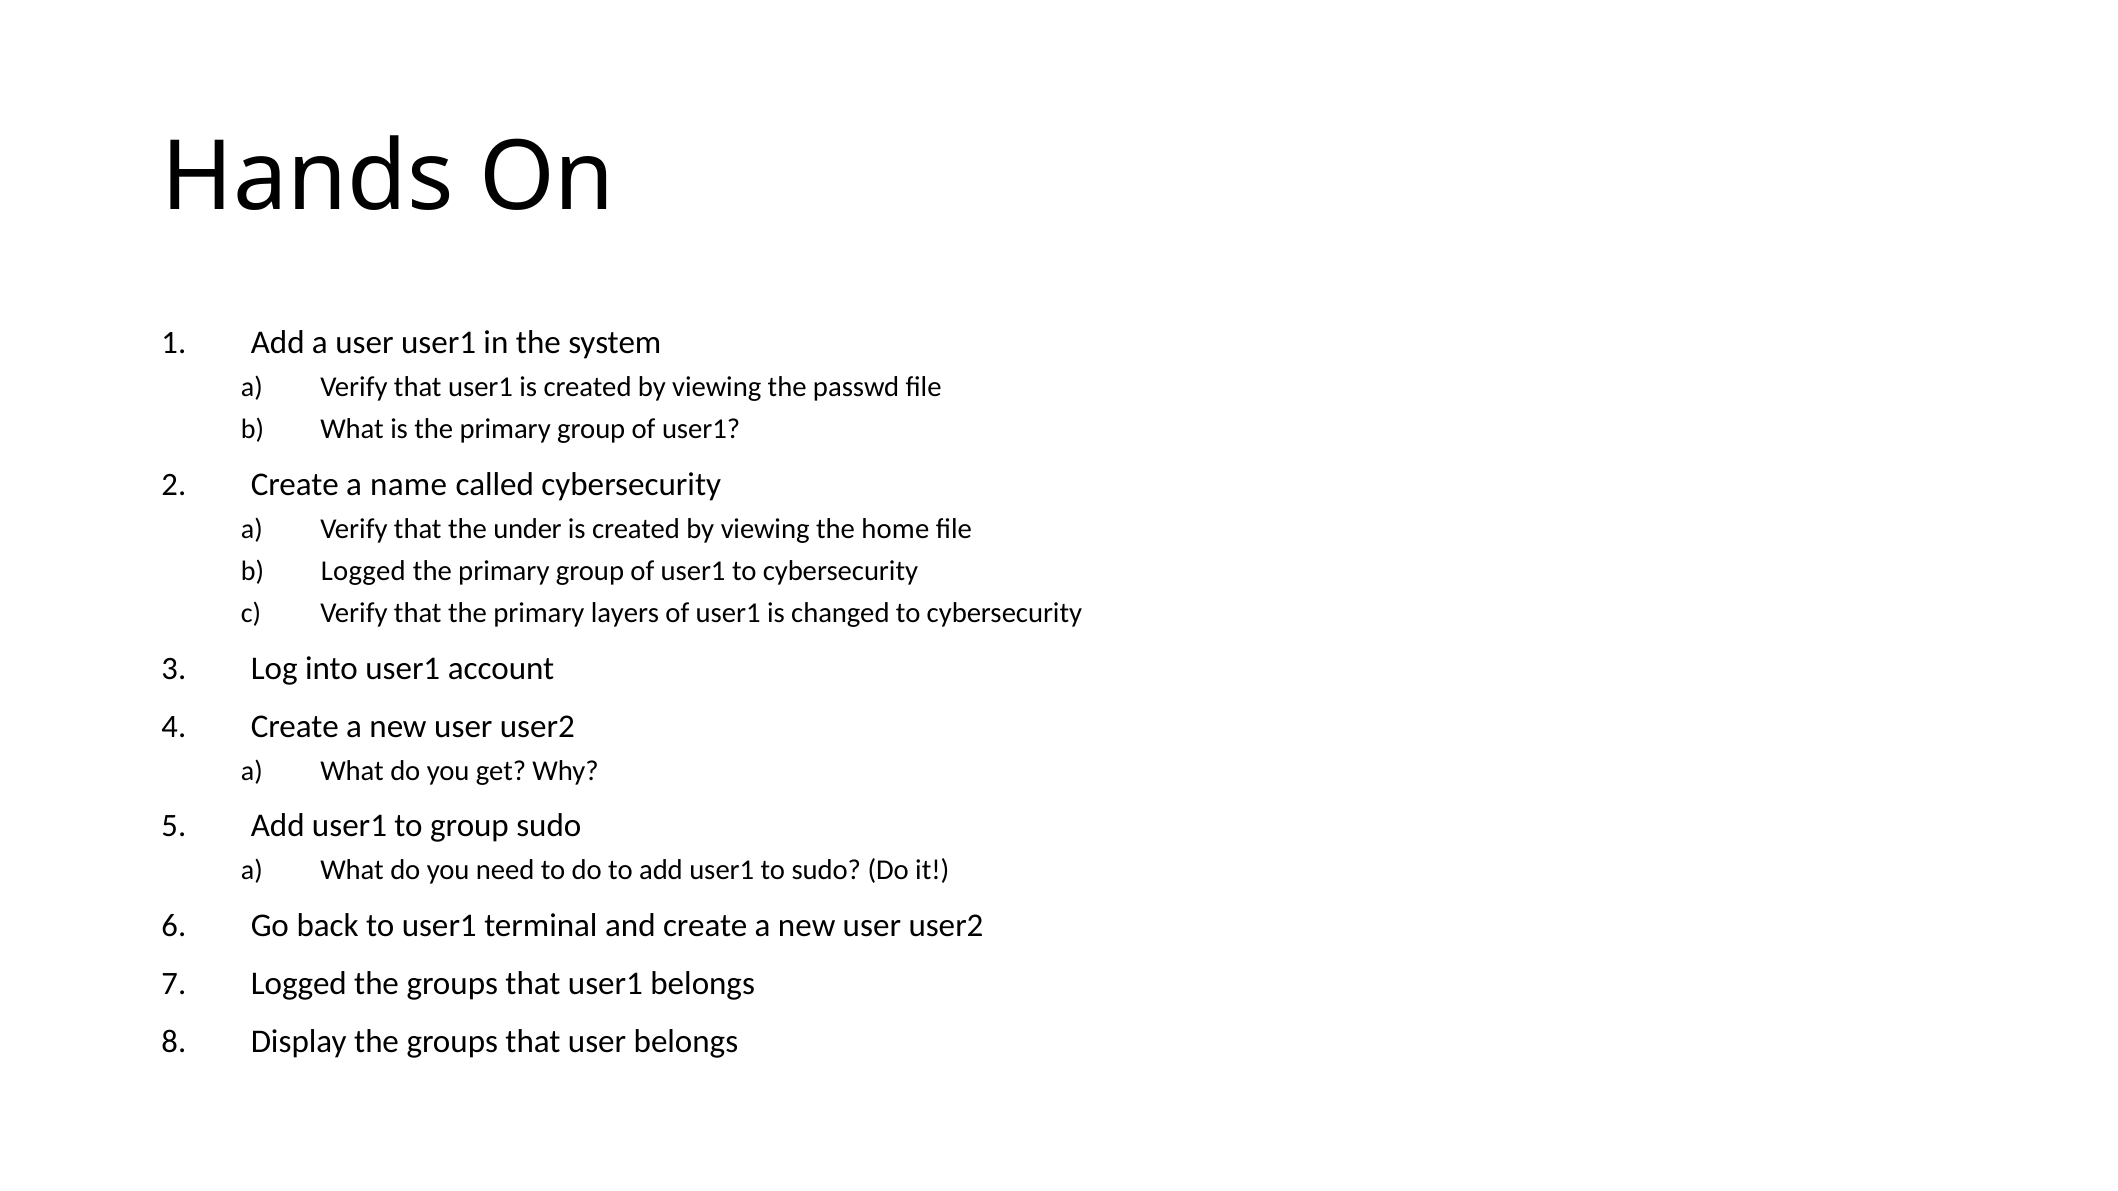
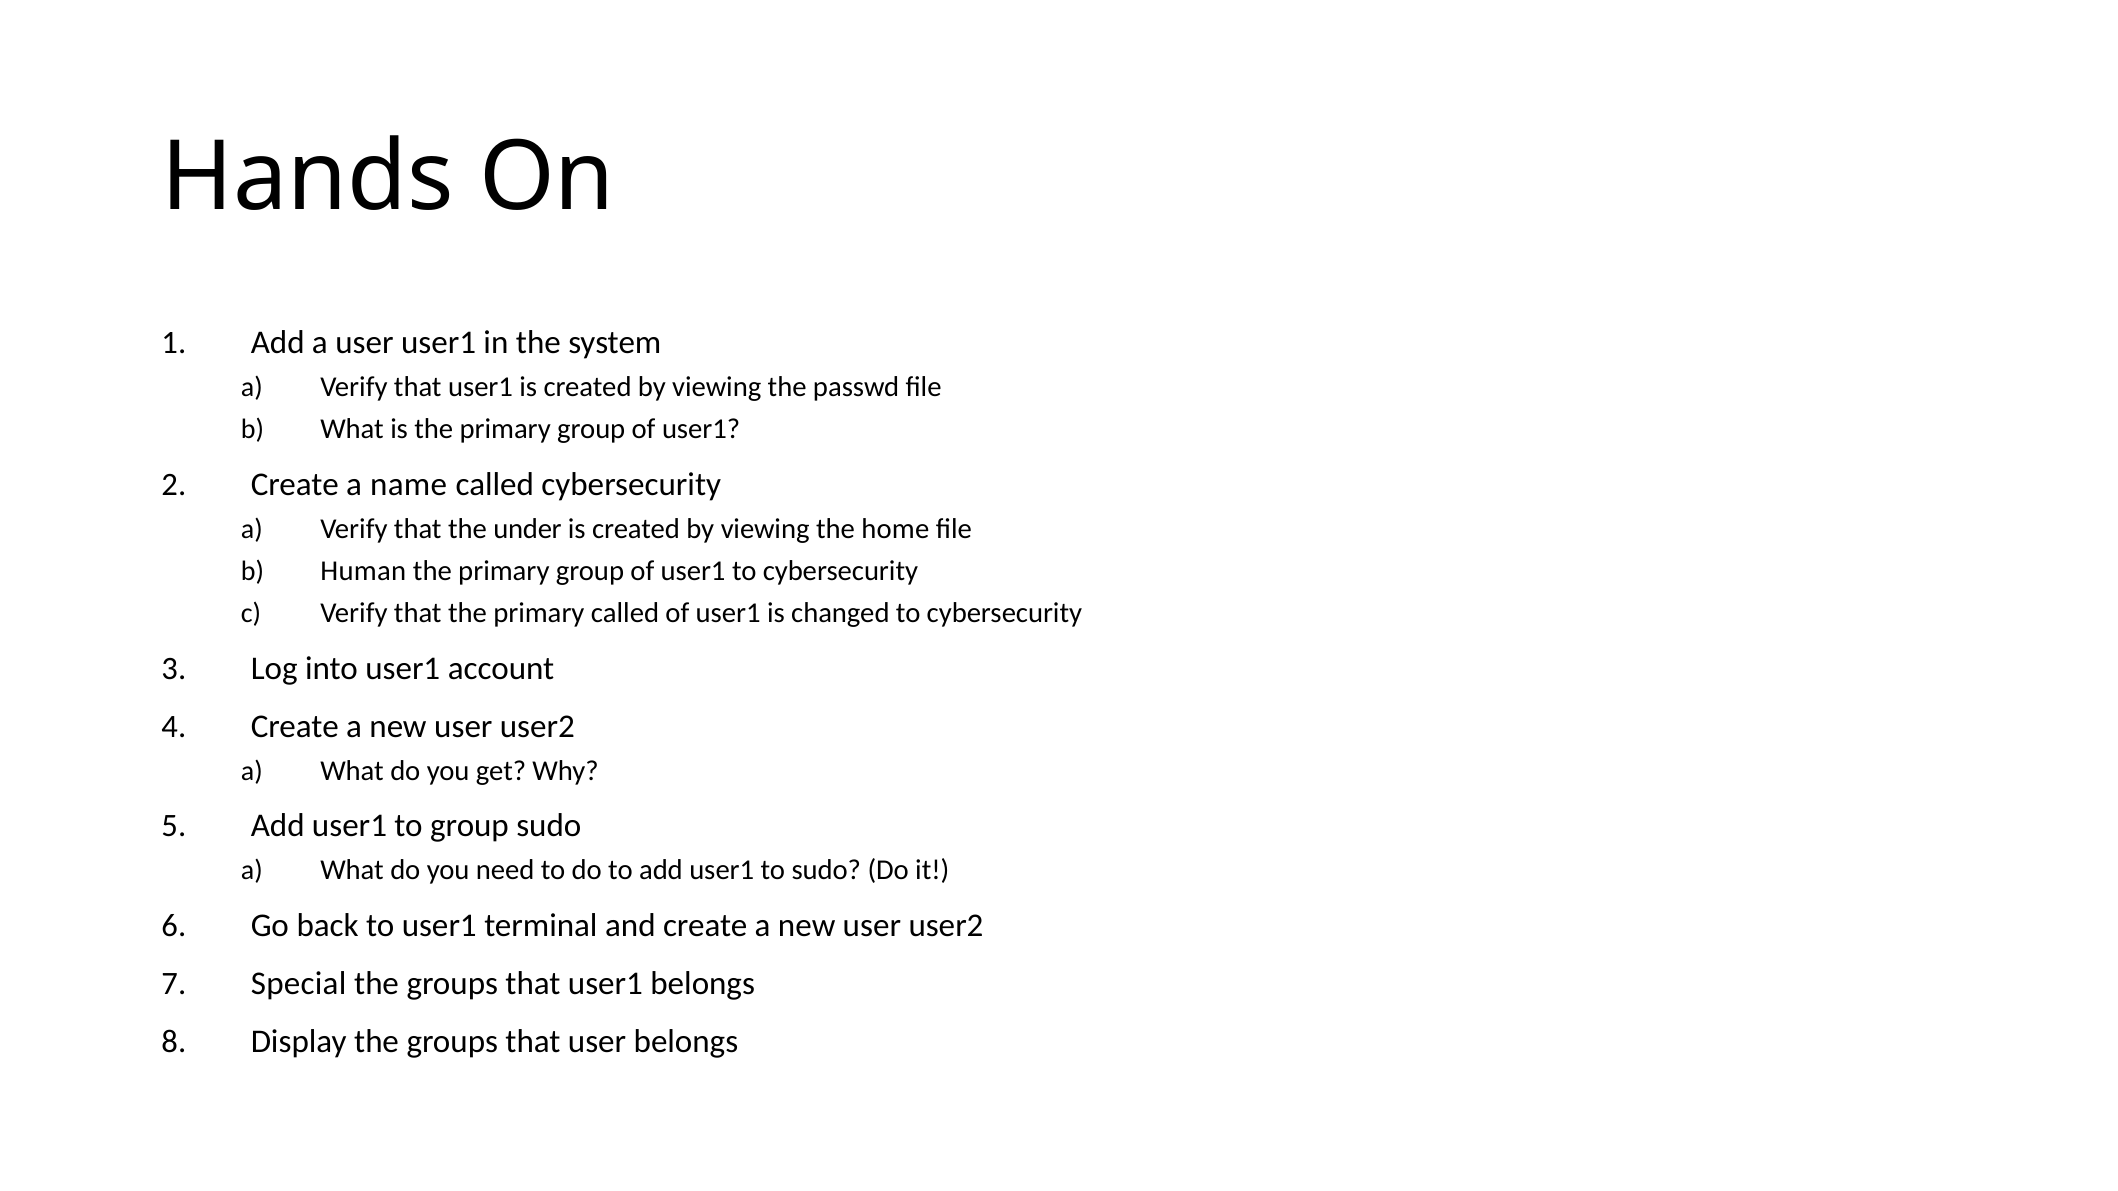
Logged: Logged -> Human (363, 571)
primary layers: layers -> called (625, 613)
Logged: Logged -> Special (299, 984)
